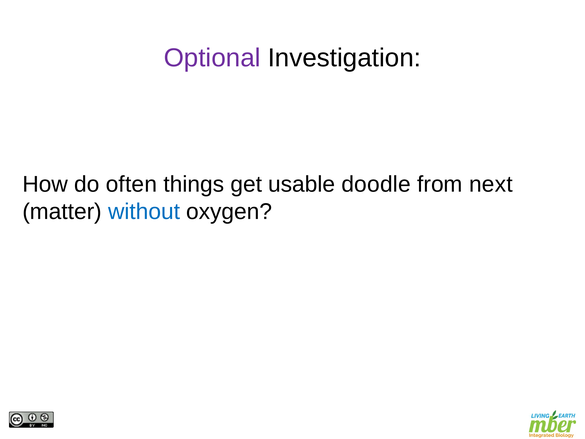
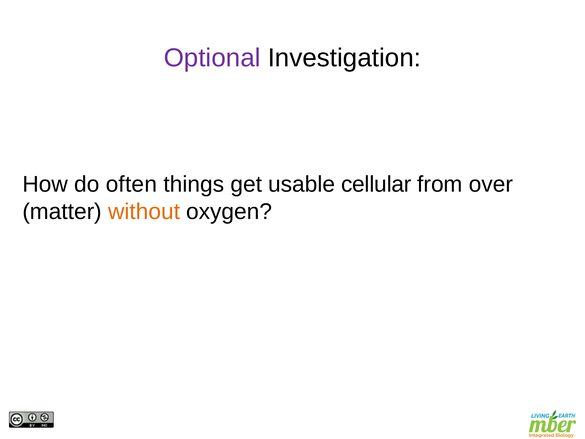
doodle: doodle -> cellular (376, 184)
next: next -> over (491, 184)
without colour: blue -> orange (144, 211)
